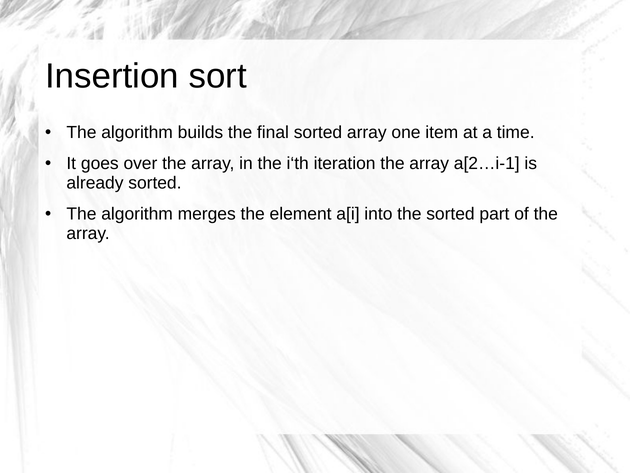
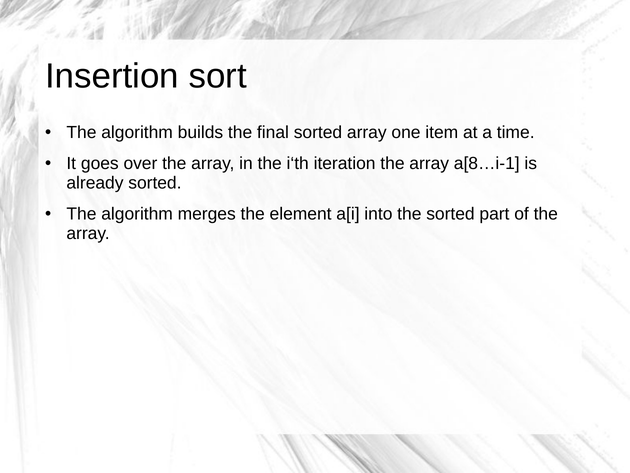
a[2…i-1: a[2…i-1 -> a[8…i-1 (487, 163)
